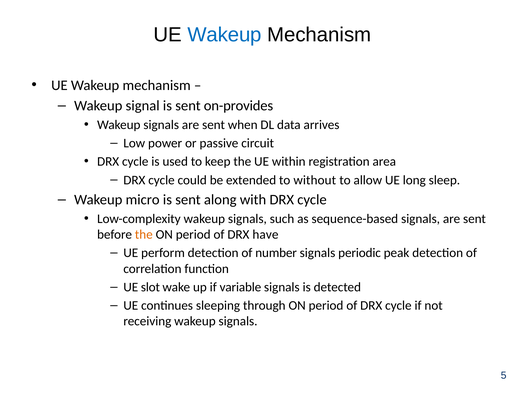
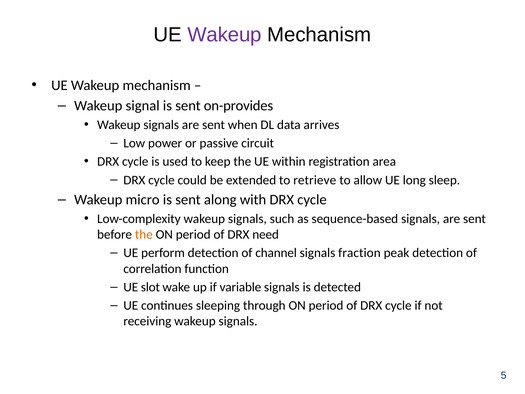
Wakeup colour: blue -> purple (225, 35)
without: without -> retrieve (315, 180)
have: have -> need (266, 234)
number: number -> channel (276, 253)
periodic: periodic -> fraction (359, 253)
